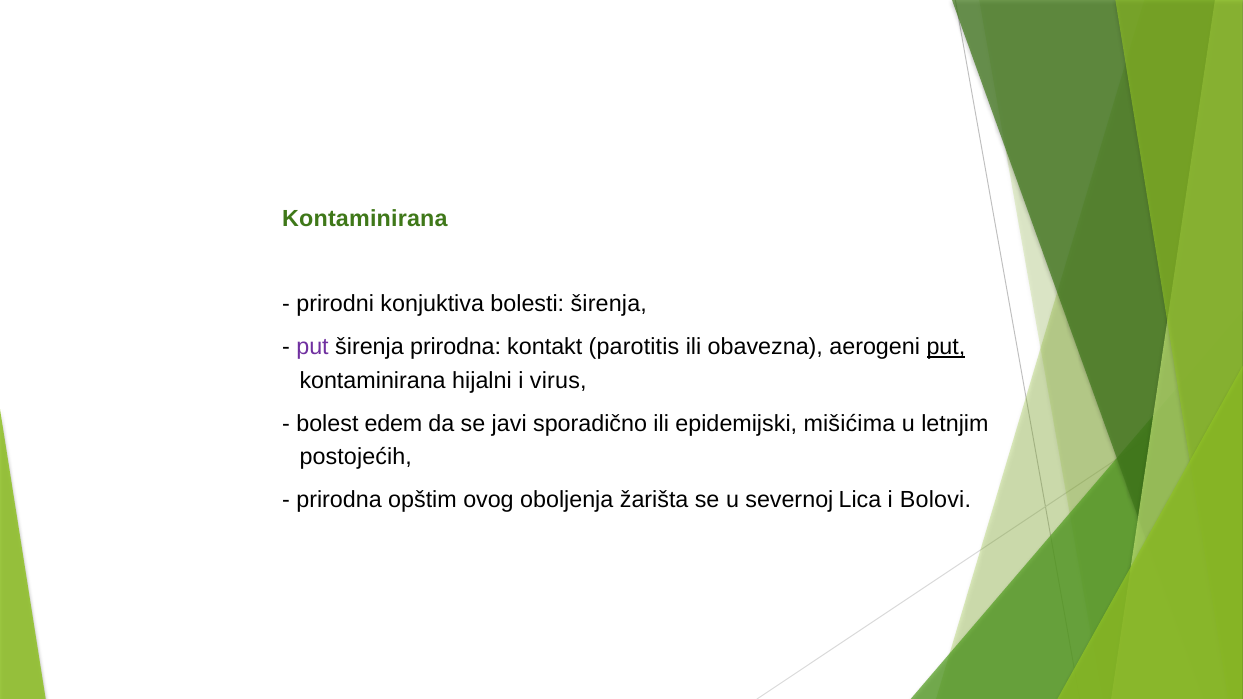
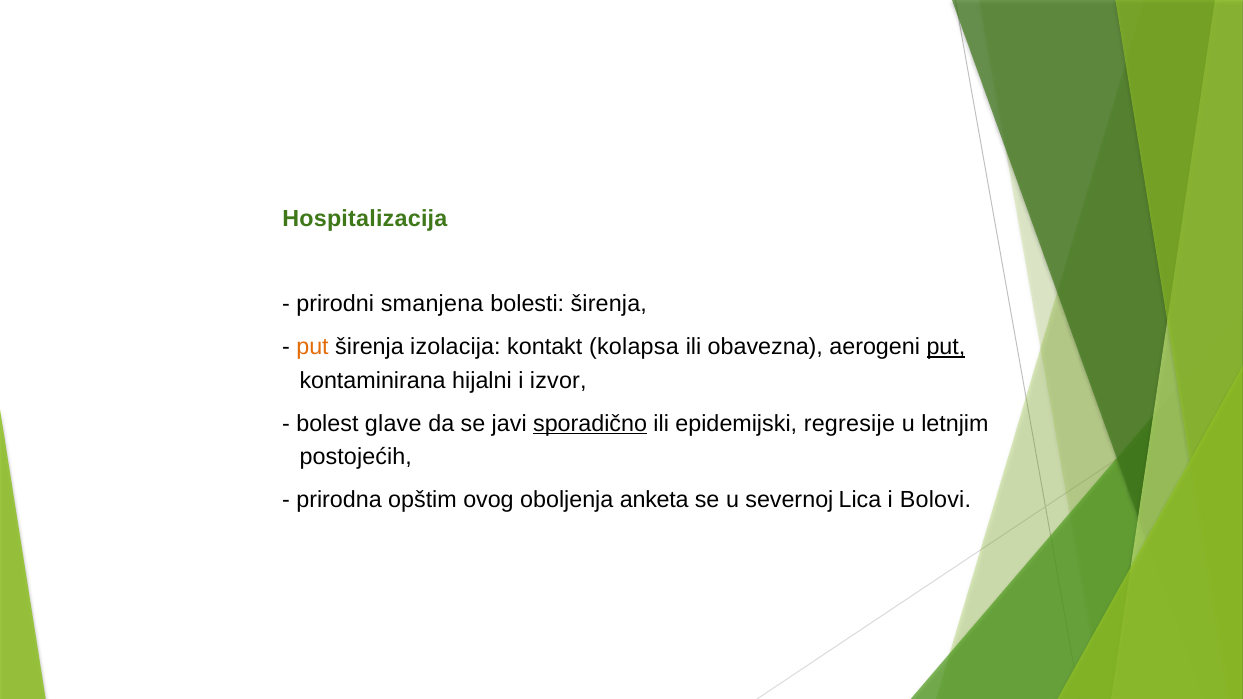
Kontaminirana: Kontaminirana -> Hospitalizacija (365, 219)
konjuktiva: konjuktiva -> smanjena (432, 304)
put colour: purple -> orange (312, 347)
širenja prirodna: prirodna -> izolacija (455, 347)
parotitis: parotitis -> kolapsa (634, 347)
virus: virus -> izvor (558, 381)
edem: edem -> glave (393, 424)
sporadično underline: none -> present (590, 424)
mišićima: mišićima -> regresije (849, 424)
žarišta: žarišta -> anketa (654, 500)
